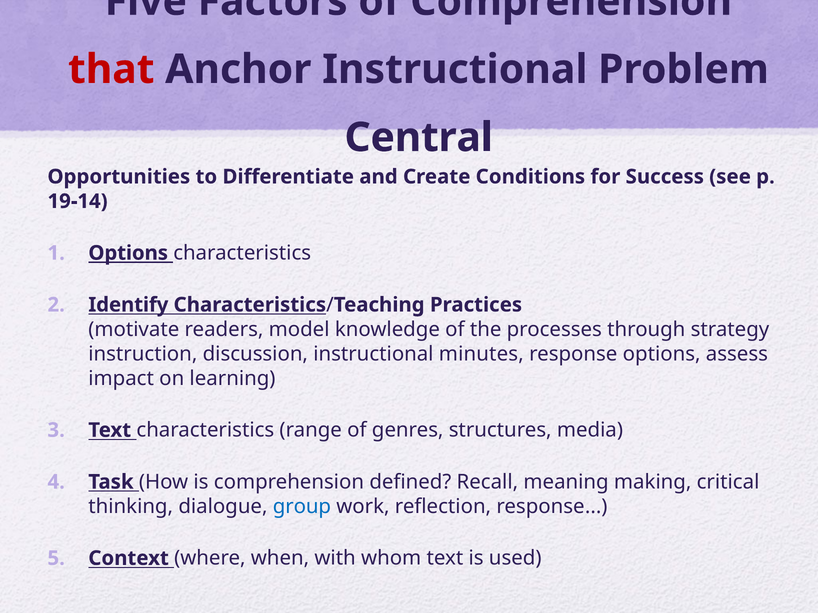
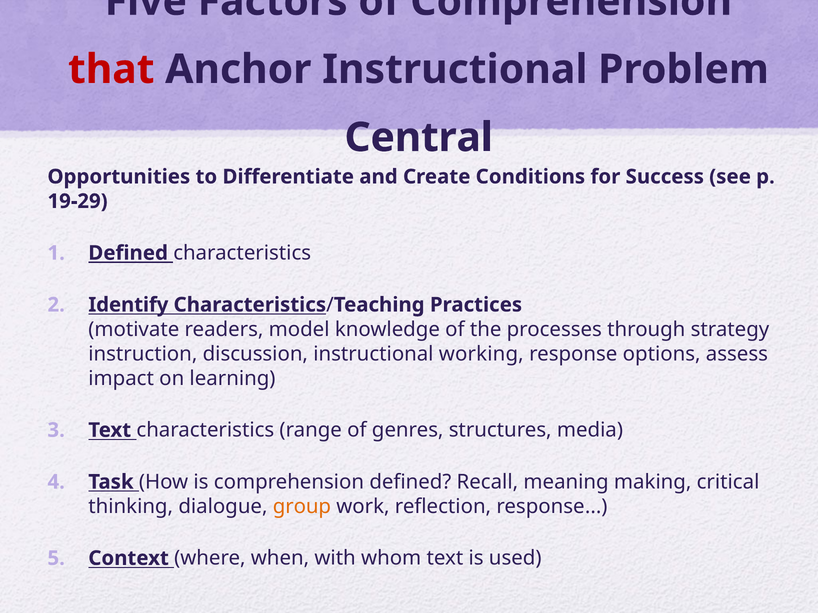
19-14: 19-14 -> 19-29 (78, 201)
Options: Options -> Defined (128, 253)
minutes: minutes -> working (481, 354)
group colour: blue -> orange (302, 507)
